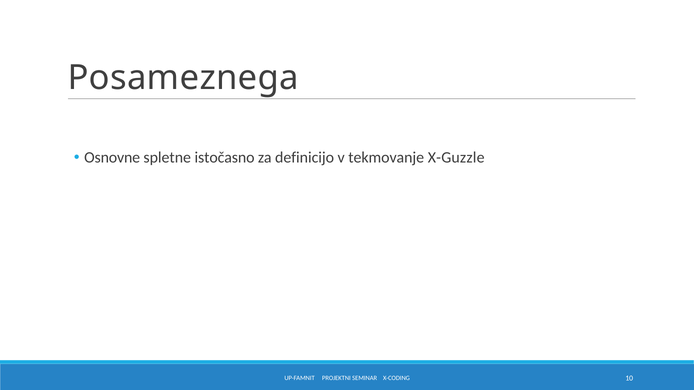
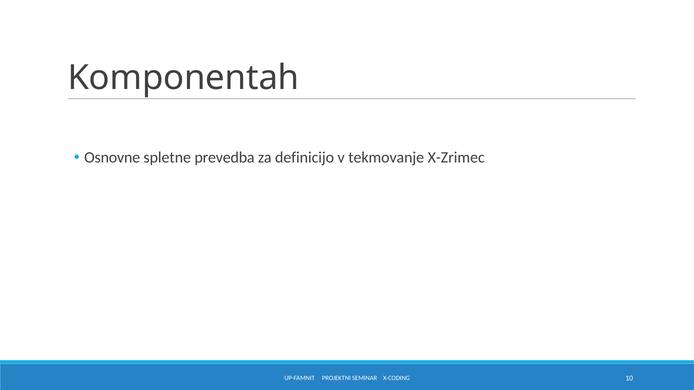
Posameznega: Posameznega -> Komponentah (183, 78)
istočasno: istočasno -> prevedba (225, 158)
X-Guzzle: X-Guzzle -> X-Zrimec (456, 158)
